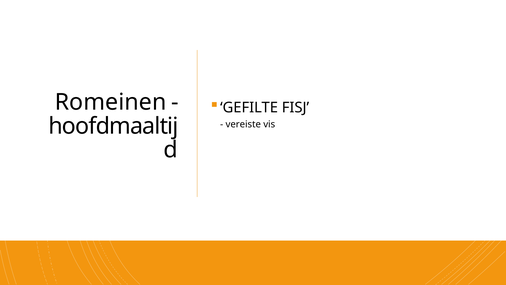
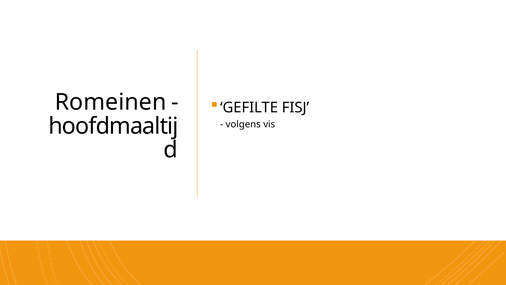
vereiste: vereiste -> volgens (243, 124)
